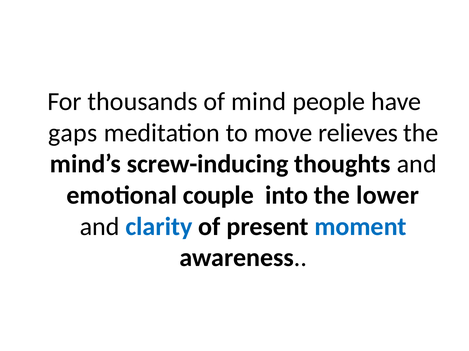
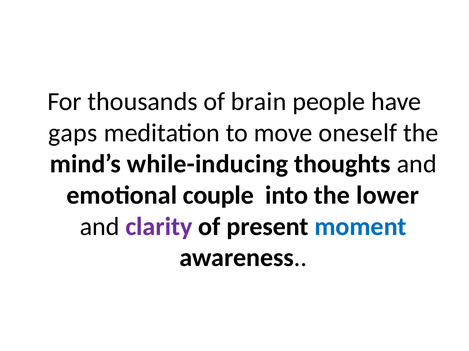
mind: mind -> brain (259, 102)
relieves: relieves -> oneself (358, 133)
screw-inducing: screw-inducing -> while-inducing (208, 164)
clarity colour: blue -> purple (159, 227)
